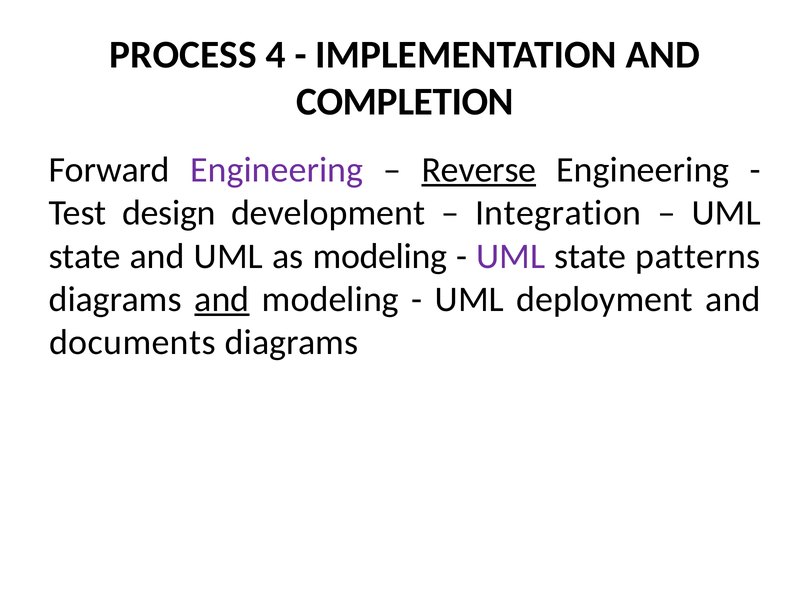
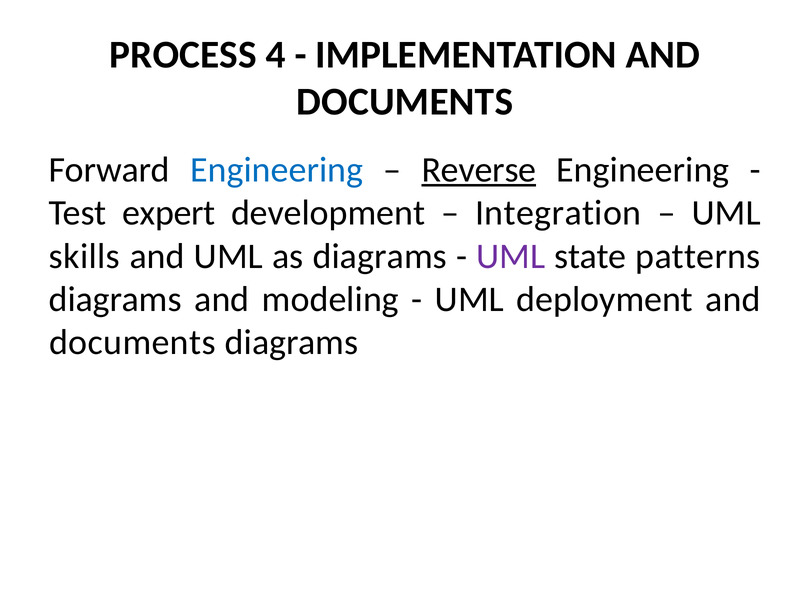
COMPLETION: COMPLETION -> DOCUMENTS (405, 102)
Engineering colour: purple -> blue (277, 170)
design: design -> expert (169, 213)
state: state -> skills (84, 256)
as modeling: modeling -> diagrams (380, 256)
and underline: present -> none (222, 300)
